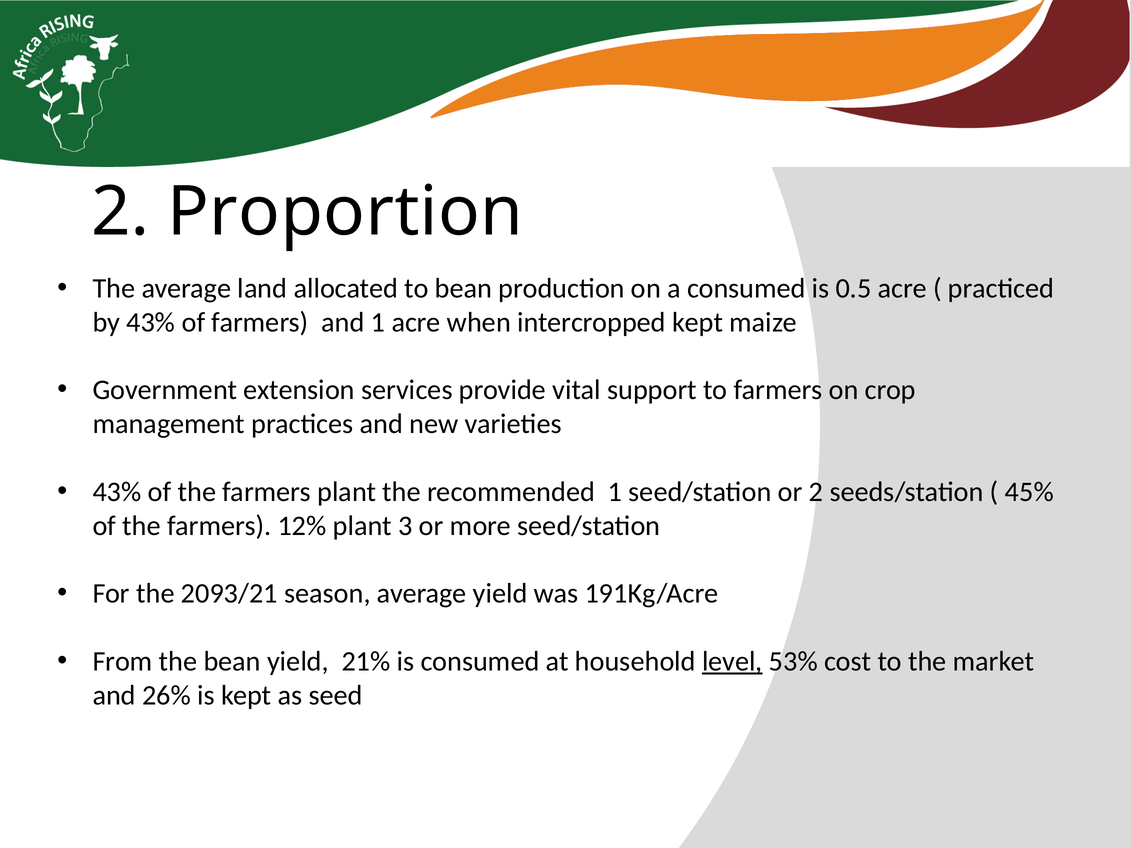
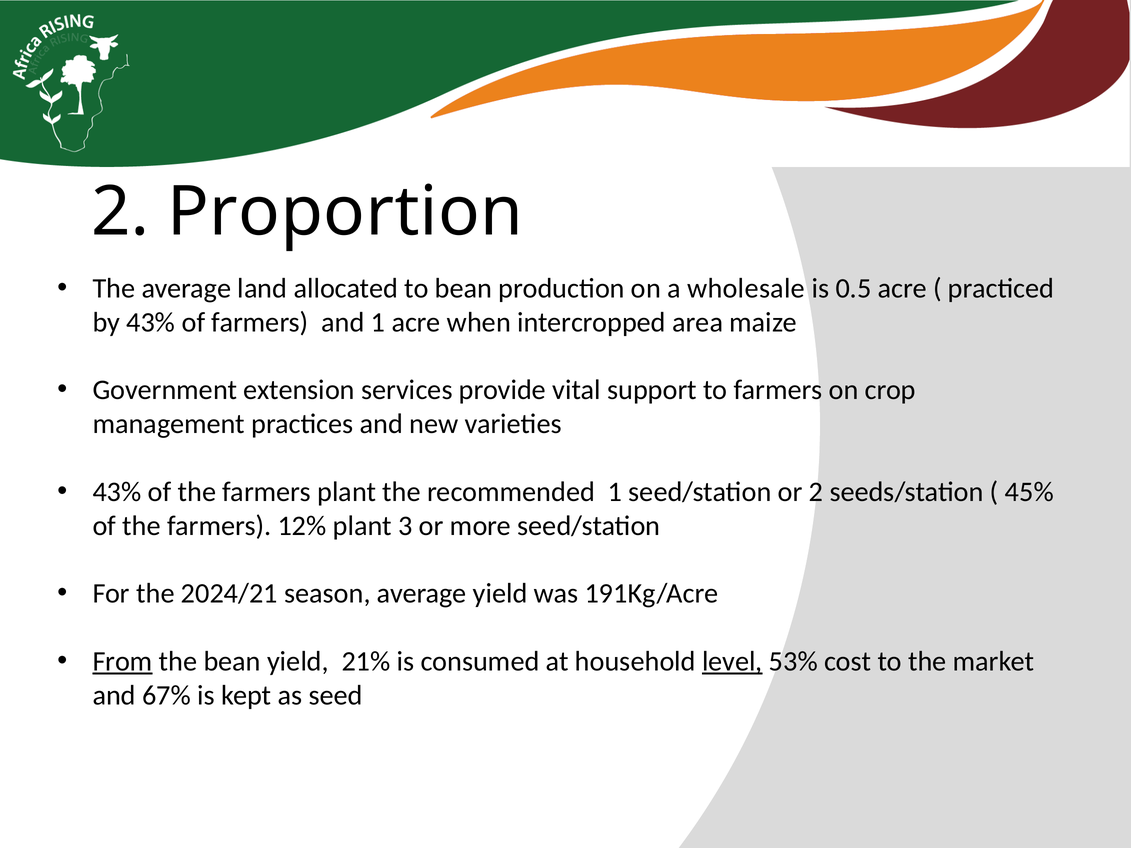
a consumed: consumed -> wholesale (746, 288)
intercropped kept: kept -> area (698, 322)
2093/21: 2093/21 -> 2024/21 (229, 594)
From underline: none -> present (123, 662)
26%: 26% -> 67% (167, 696)
